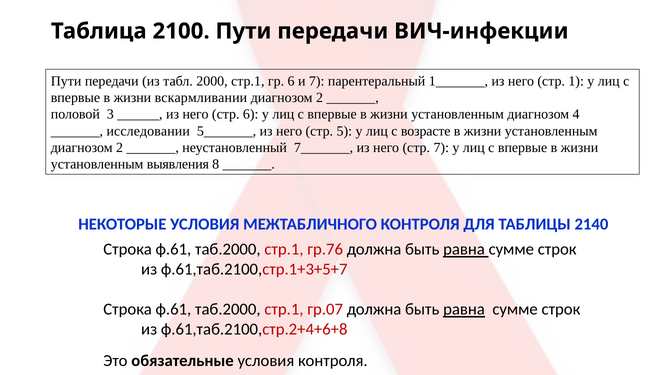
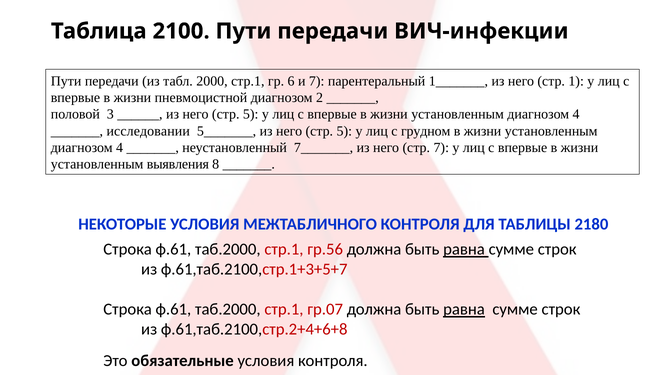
вскармливании: вскармливании -> пневмоцистной (201, 98)
6: 6 -> 5 (251, 115)
возрасте: возрасте -> грудном (426, 131)
2: 2 -> 4 (120, 148)
2140: 2140 -> 2180 (591, 225)
гр.76: гр.76 -> гр.56 (325, 250)
